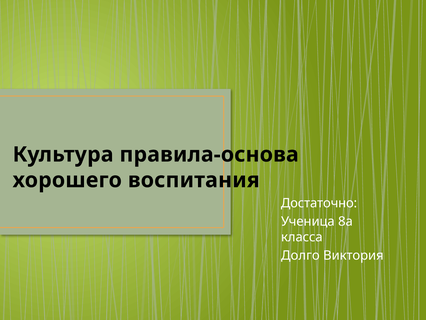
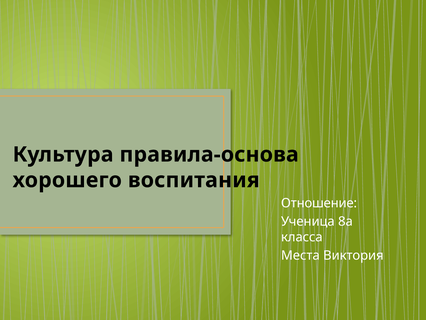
Достаточно: Достаточно -> Отношение (319, 203)
Долго: Долго -> Места (300, 255)
